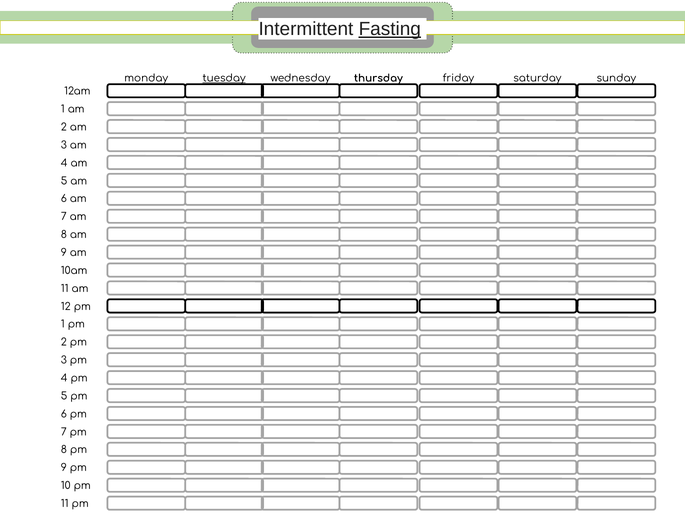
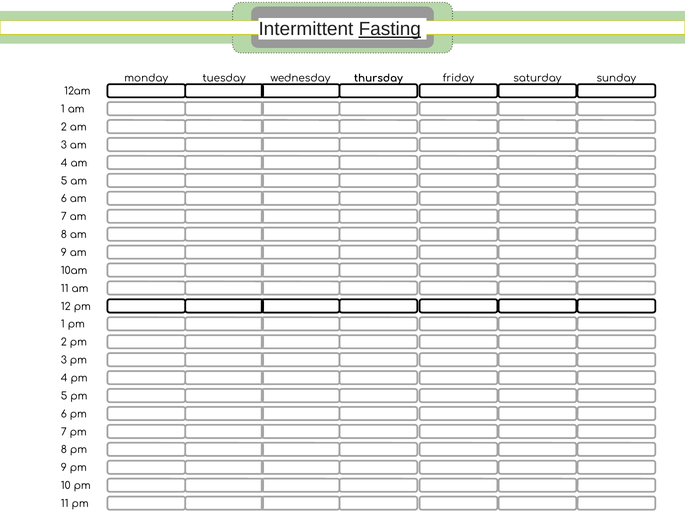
tuesday underline: present -> none (224, 78)
